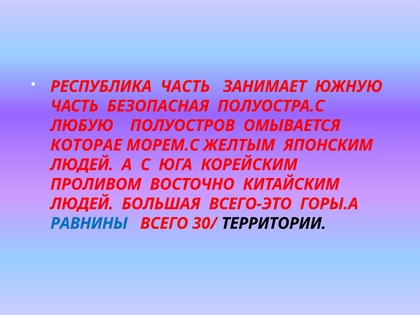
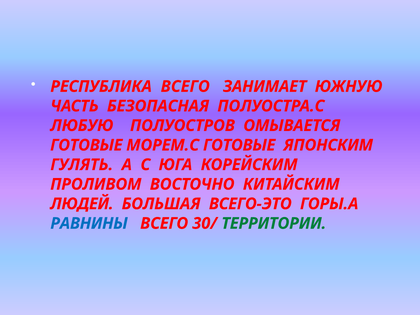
РЕСПУБЛИКА ЧАСТЬ: ЧАСТЬ -> ВСЕГО (185, 86)
КОТОРАЕ: КОТОРАЕ -> ГОТОВЫЕ (86, 145)
МОРЕМ.С ЖЕЛТЫМ: ЖЕЛТЫМ -> ГОТОВЫЕ (239, 145)
ЛЮДЕЙ: ЛЮДЕЙ -> ГУЛЯТЬ (82, 165)
ТЕРРИТОРИИ colour: black -> green (274, 223)
